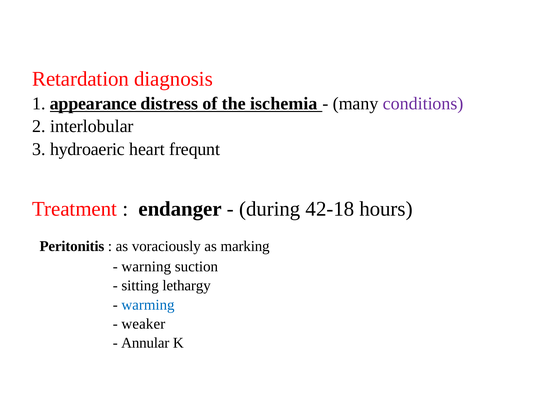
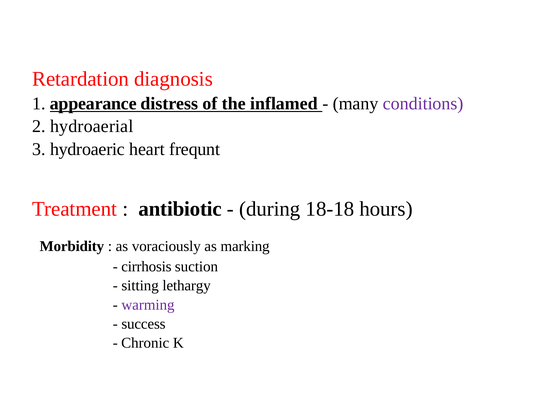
ischemia: ischemia -> inflamed (284, 103)
interlobular: interlobular -> hydroaerial (92, 126)
endanger: endanger -> antibiotic (180, 209)
42-18: 42-18 -> 18-18 (330, 209)
Peritonitis: Peritonitis -> Morbidity (72, 246)
warning: warning -> cirrhosis (146, 266)
warming colour: blue -> purple (148, 305)
weaker: weaker -> success (143, 324)
Annular: Annular -> Chronic (145, 343)
